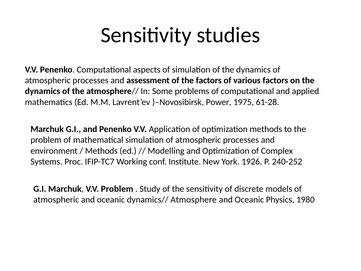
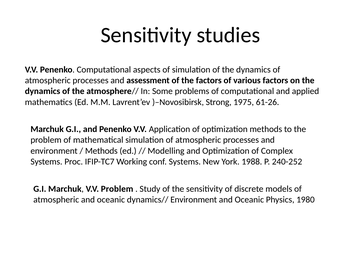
Power: Power -> Strong (219, 102)
61-28: 61-28 -> 61-26 (268, 102)
conf Institute: Institute -> Systems (185, 161)
1926: 1926 -> 1988 (252, 161)
dynamics// Atmosphere: Atmosphere -> Environment (194, 199)
